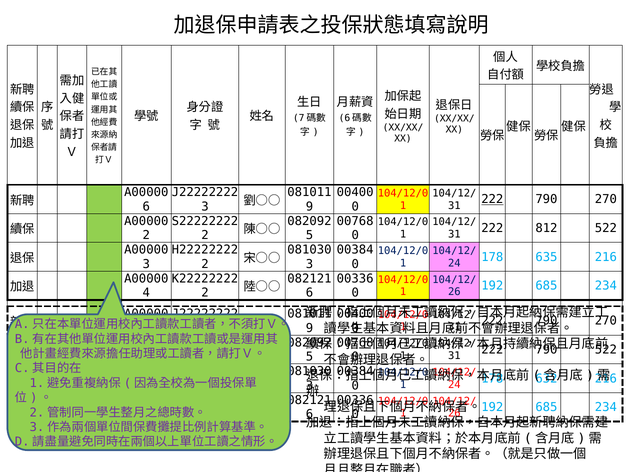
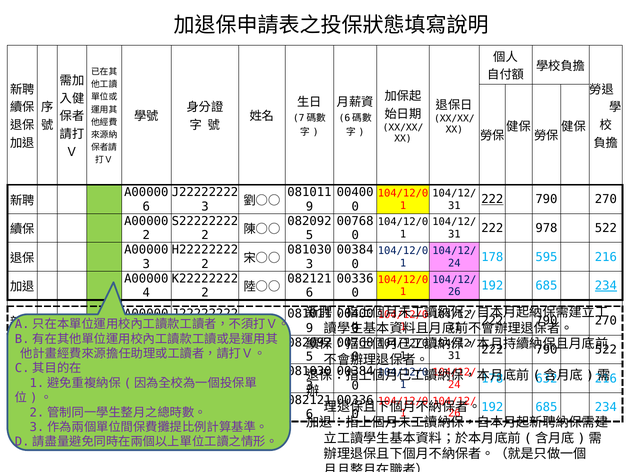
812: 812 -> 978 (546, 228)
635: 635 -> 595 (546, 257)
234 underline: none -> present (606, 286)
